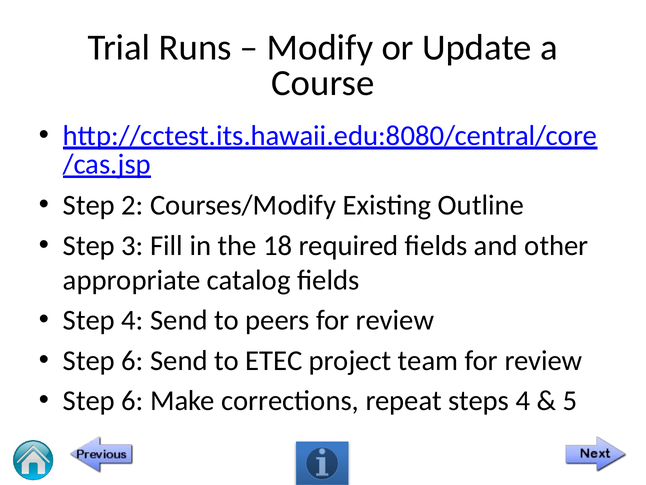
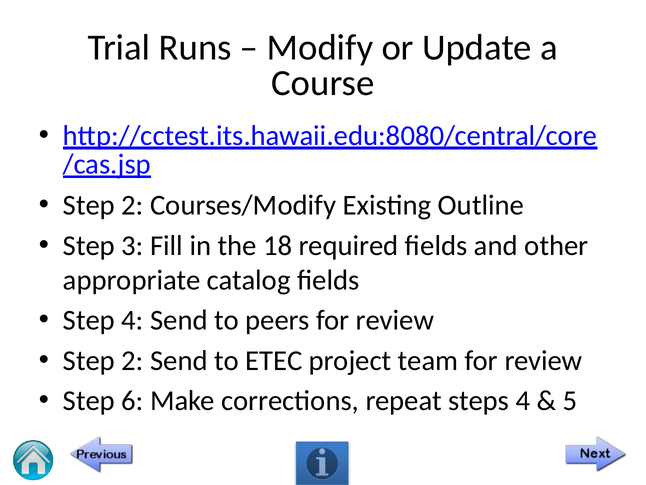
6: 6 -> 2 (132, 360)
